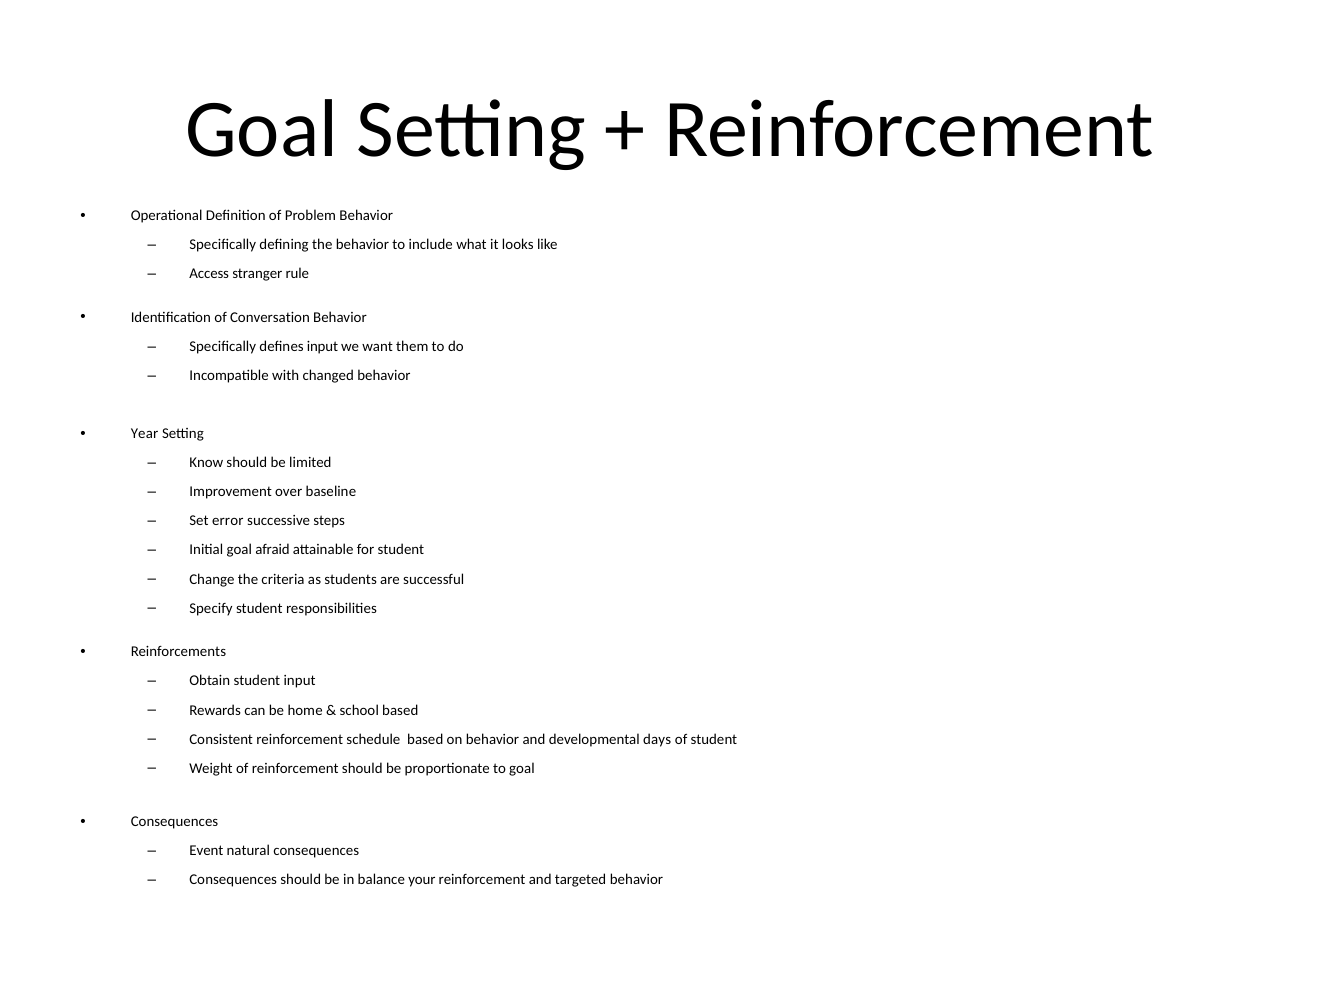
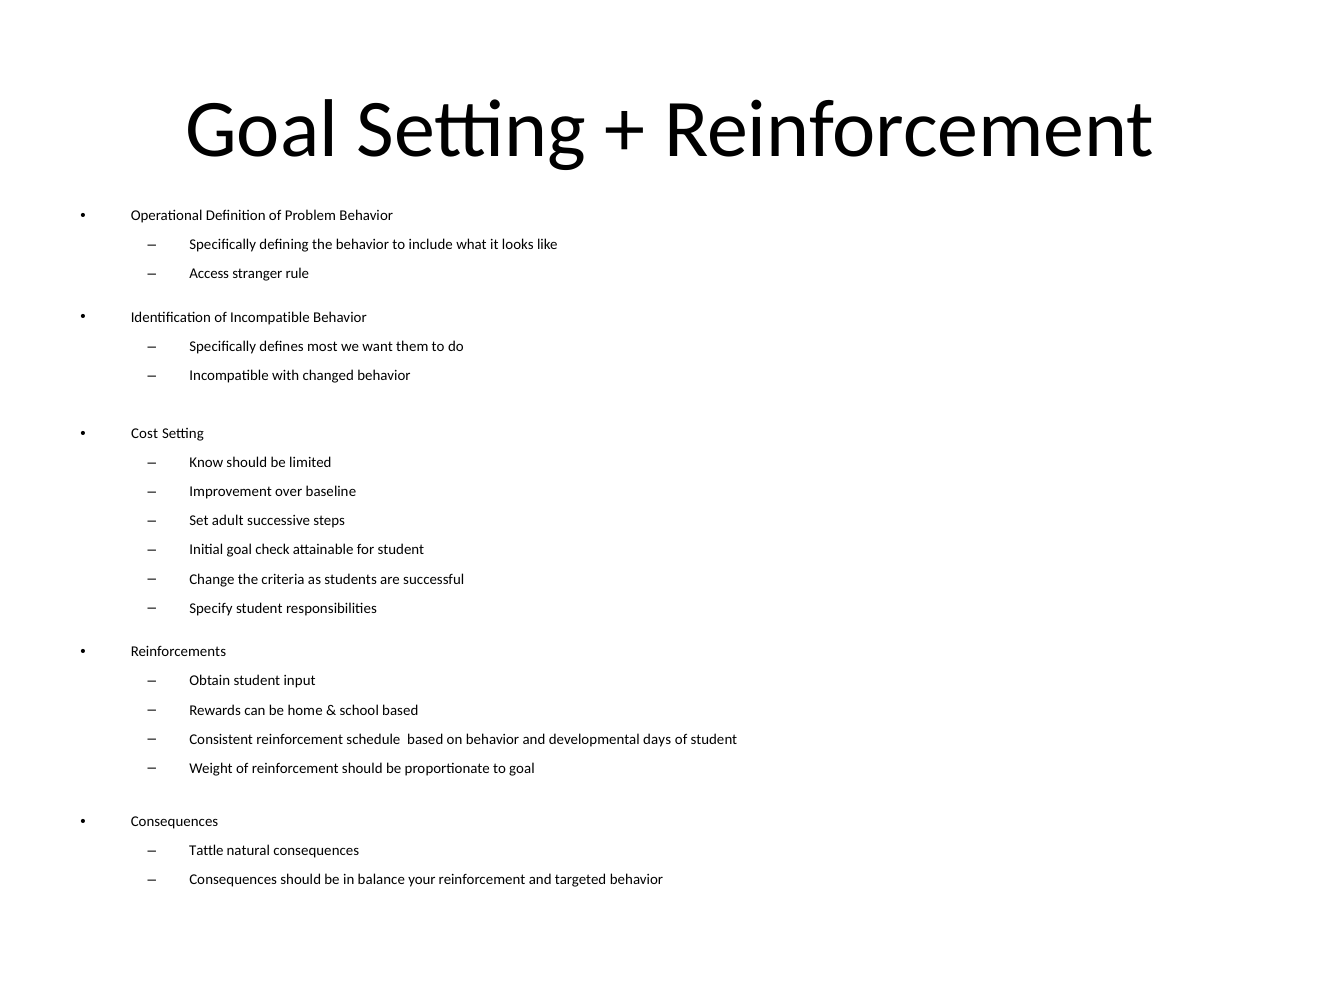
of Conversation: Conversation -> Incompatible (270, 318)
defines input: input -> most (322, 347)
Year: Year -> Cost (145, 434)
error: error -> adult (228, 521)
afraid: afraid -> check (272, 550)
Event: Event -> Tattle (206, 852)
